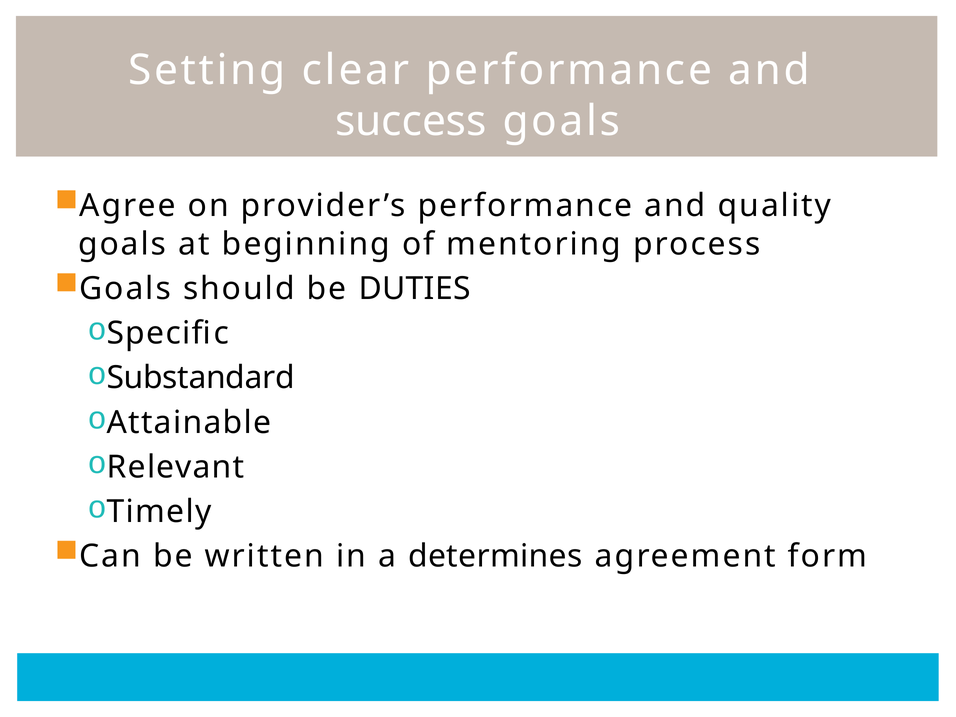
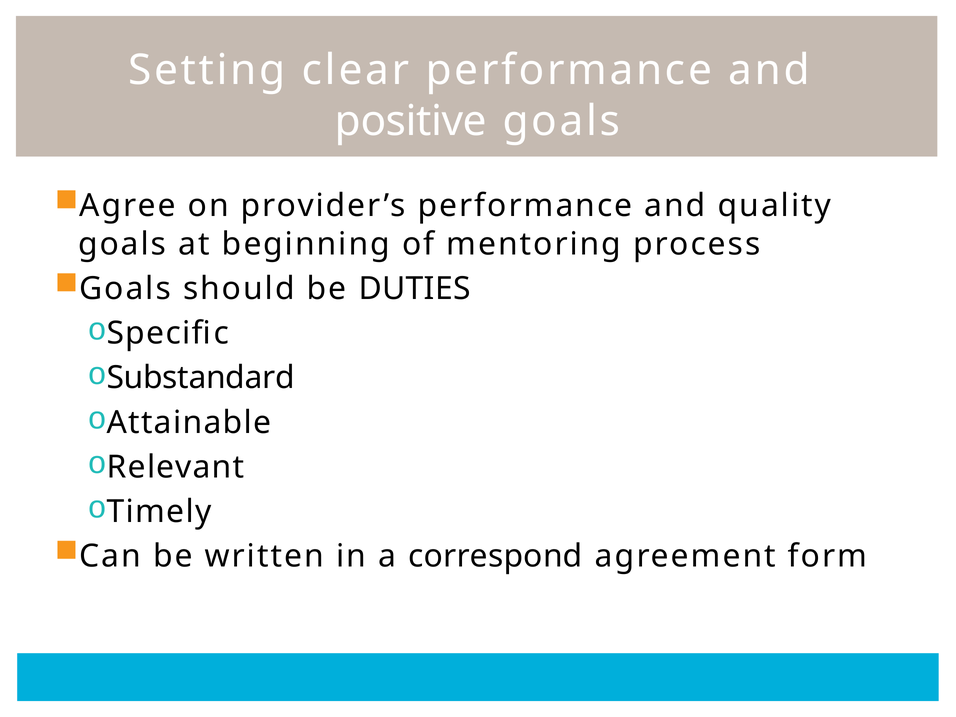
success: success -> positive (411, 121)
determines: determines -> correspond (495, 556)
